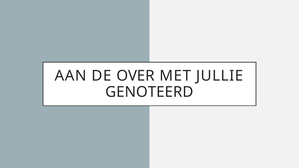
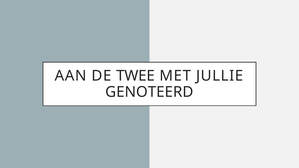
OVER: OVER -> TWEE (136, 76)
